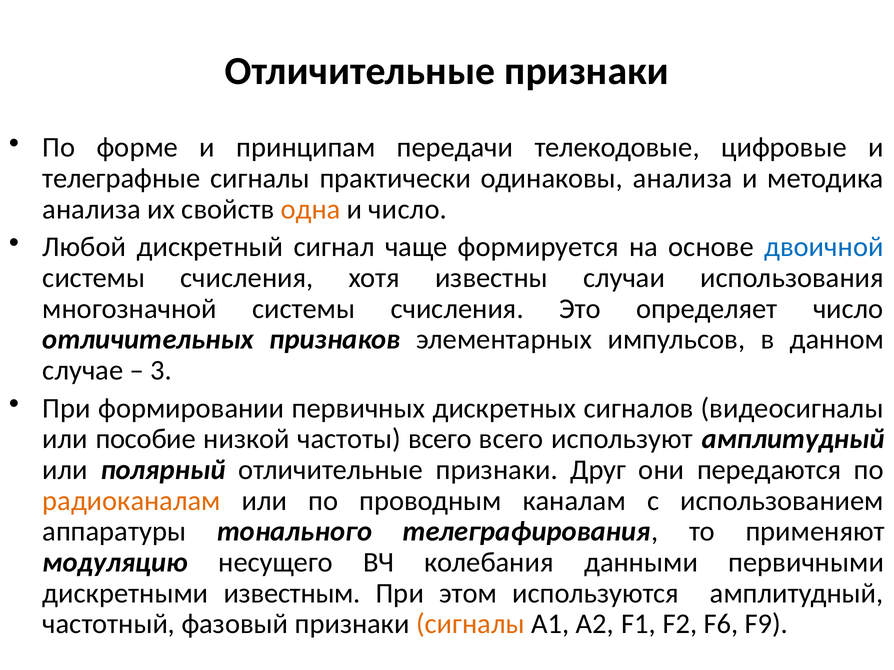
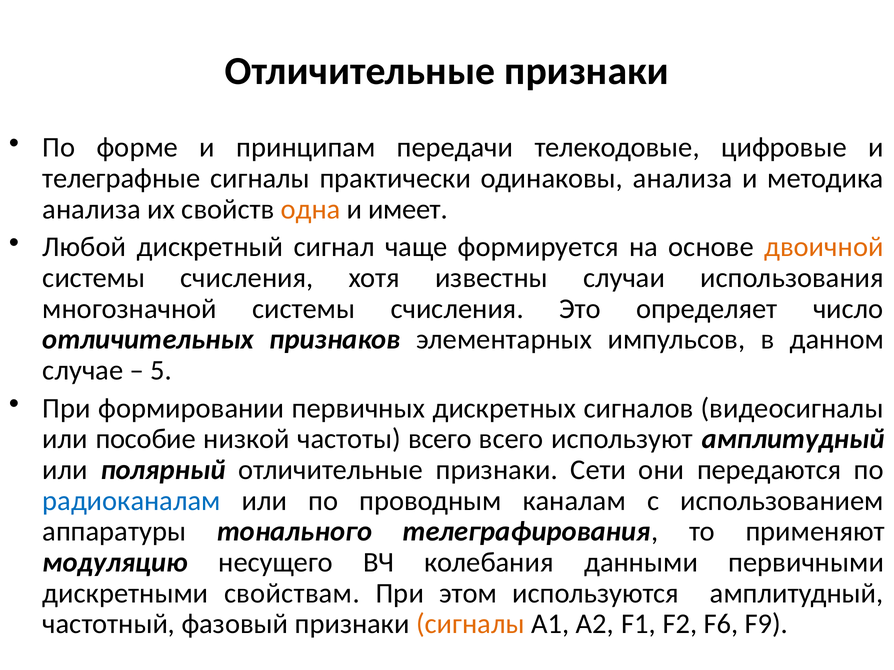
и число: число -> имеет (408, 209)
двоичной colour: blue -> orange (824, 247)
3: 3 -> 5 (161, 371)
Друг: Друг -> Сети (598, 470)
радиоканалам colour: orange -> blue (132, 501)
известным: известным -> свойствам (292, 594)
